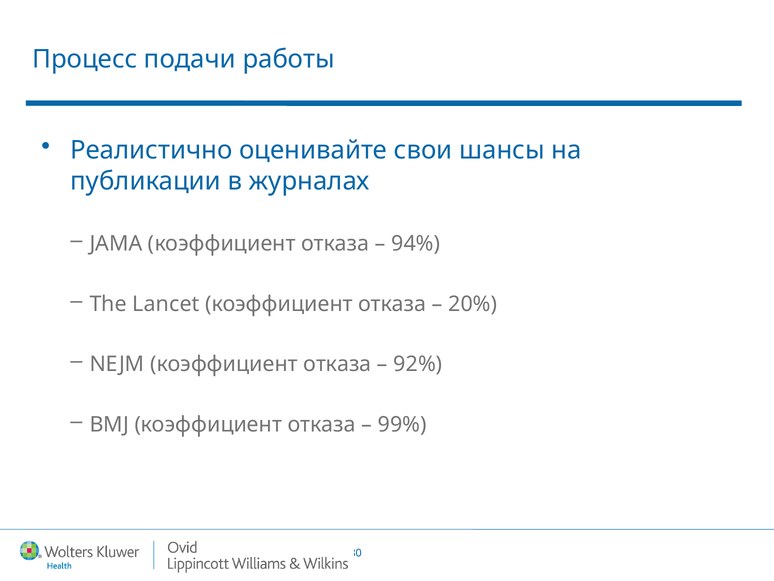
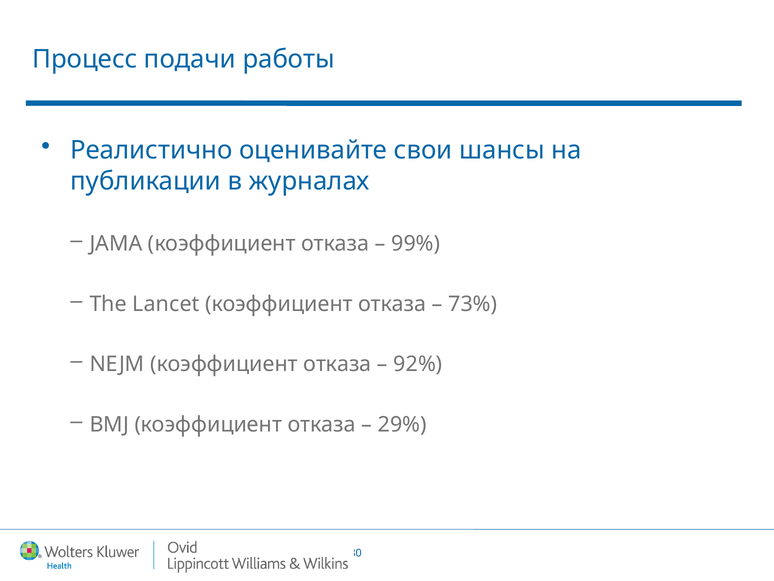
94%: 94% -> 99% (416, 244)
20%: 20% -> 73% (473, 304)
99%: 99% -> 29% (402, 424)
